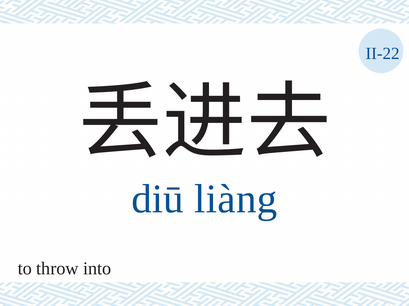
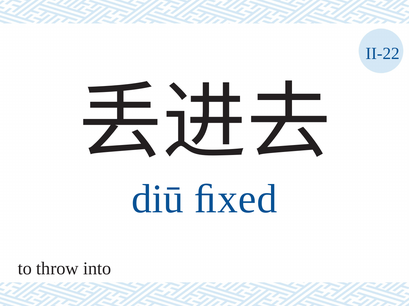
liàng: liàng -> ﬁxed (236, 200)
